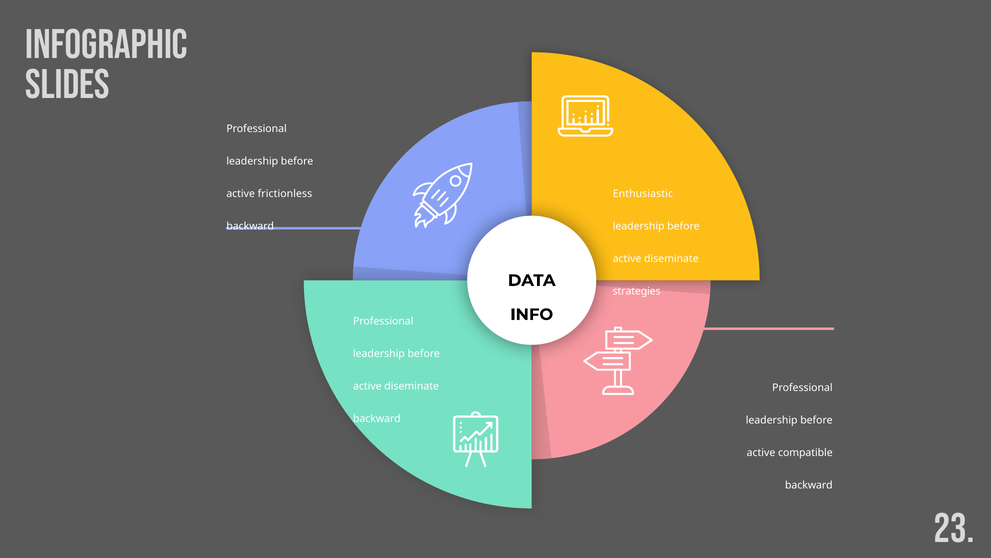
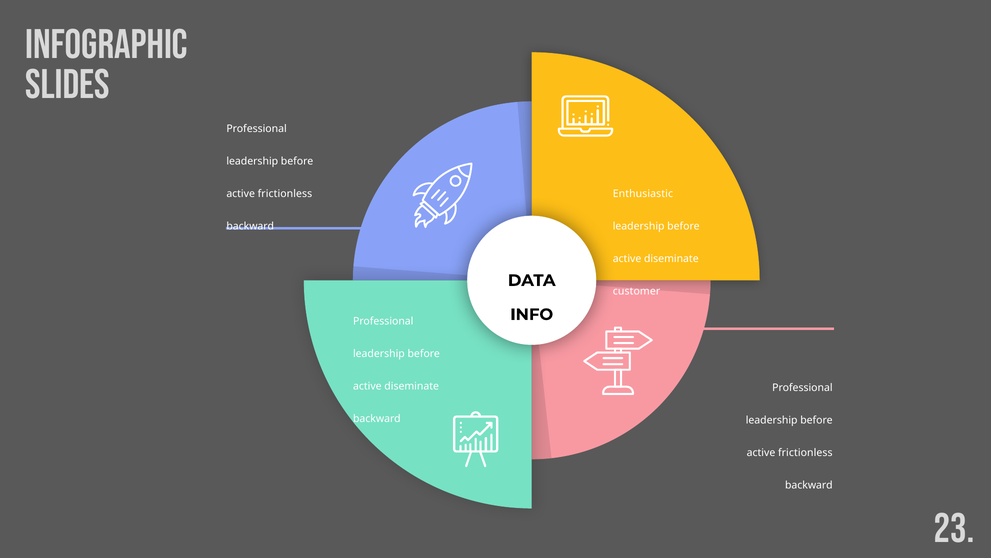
strategies: strategies -> customer (637, 291)
compatible: compatible -> frictionless (805, 452)
